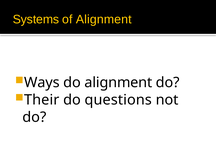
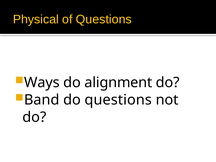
Systems: Systems -> Physical (36, 19)
of Alignment: Alignment -> Questions (104, 19)
Their: Their -> Band (42, 100)
